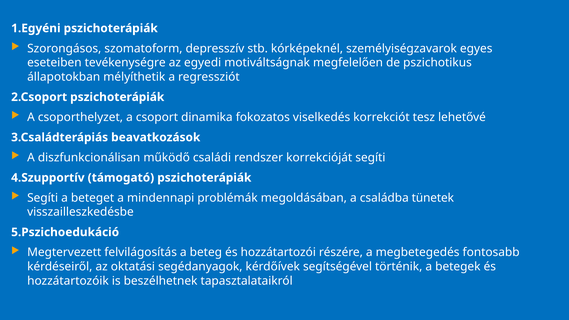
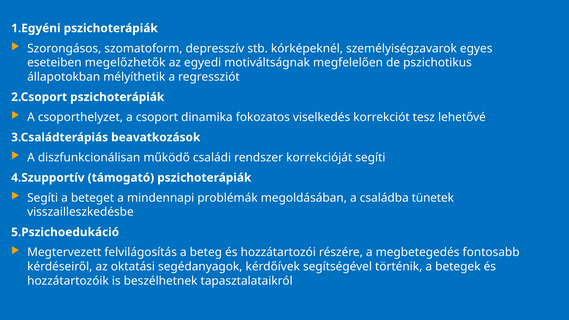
tevékenységre: tevékenységre -> megelőzhetők (125, 63)
